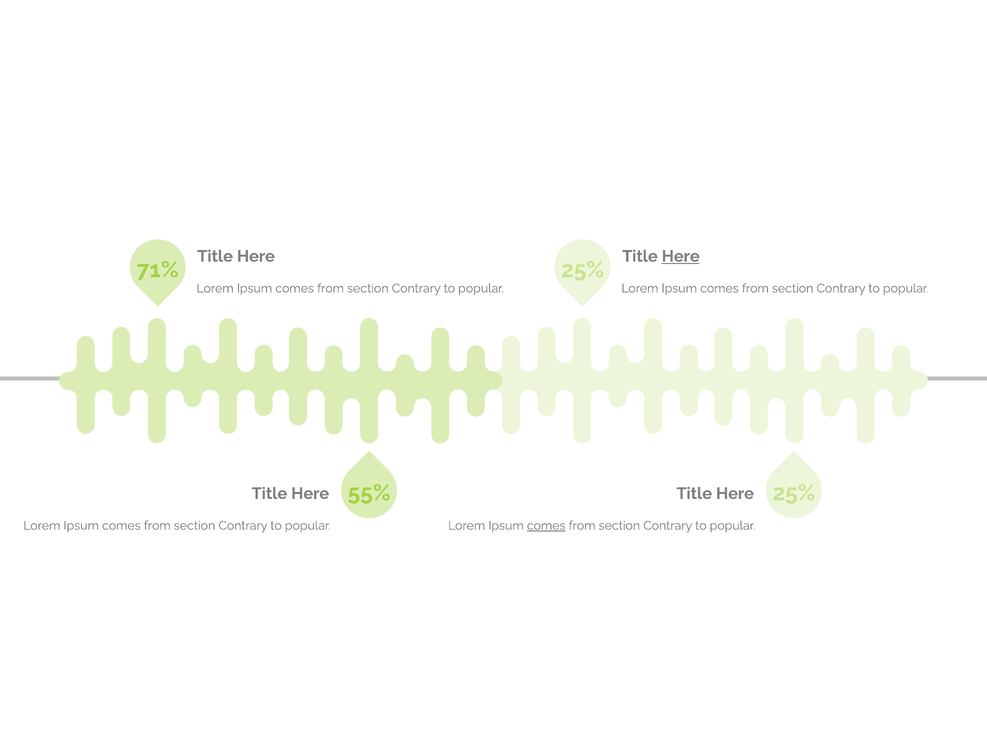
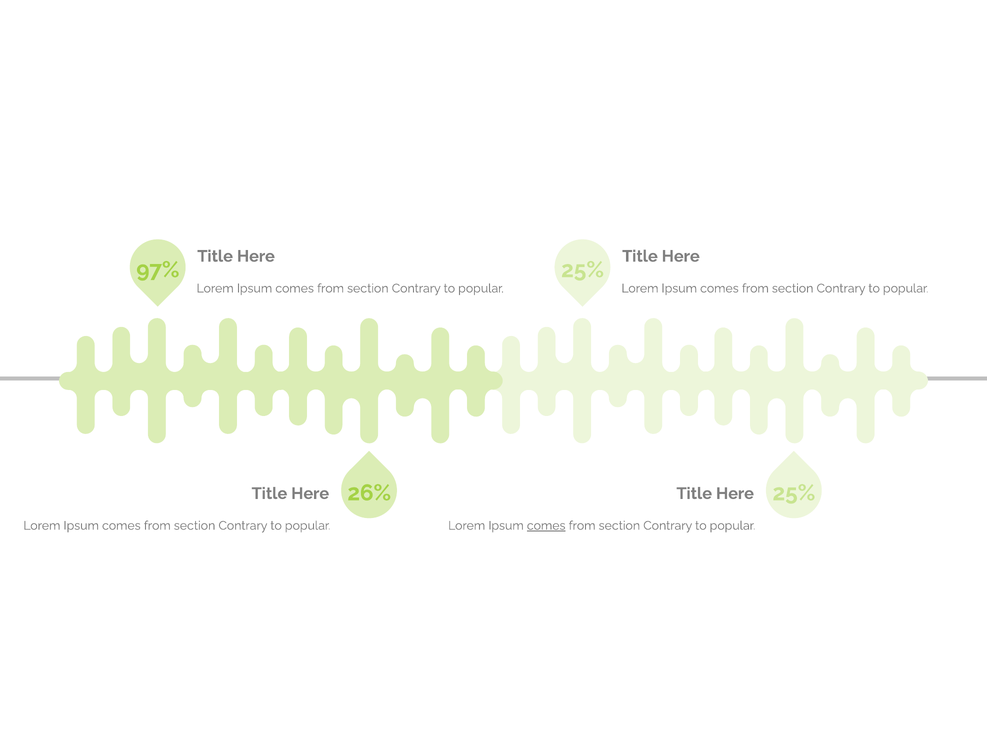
Here underline: present -> none (681, 256)
71%: 71% -> 97% (158, 270)
55%: 55% -> 26% (369, 493)
